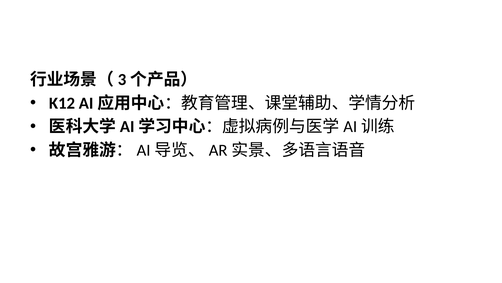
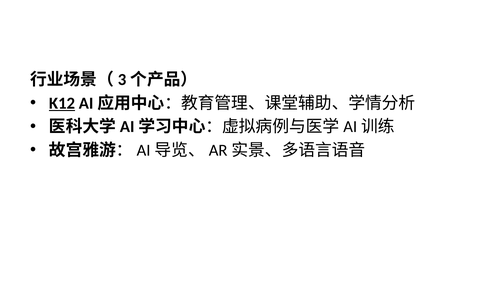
K12 underline: none -> present (62, 103)
